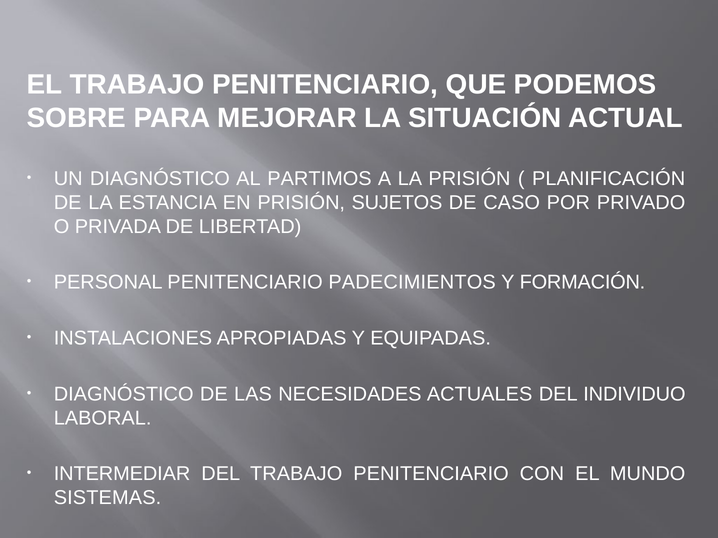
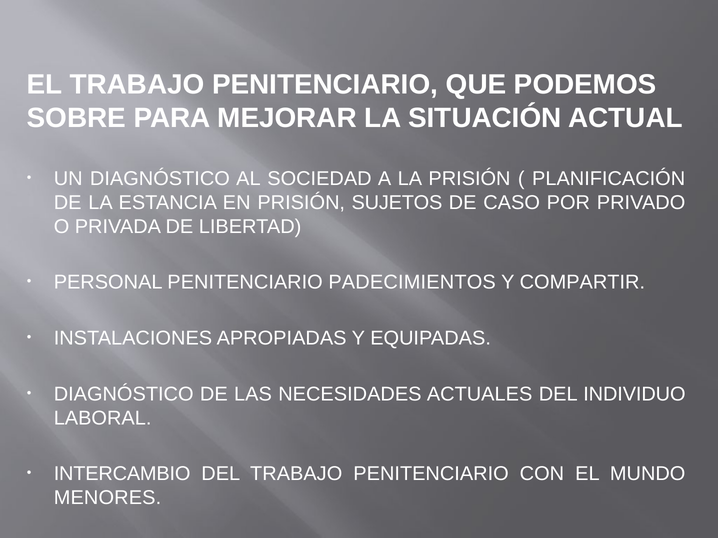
PARTIMOS: PARTIMOS -> SOCIEDAD (319, 179)
FORMACIÓN: FORMACIÓN -> COMPARTIR (582, 283)
INTERMEDIAR: INTERMEDIAR -> INTERCAMBIO (122, 474)
SISTEMAS: SISTEMAS -> MENORES (107, 498)
